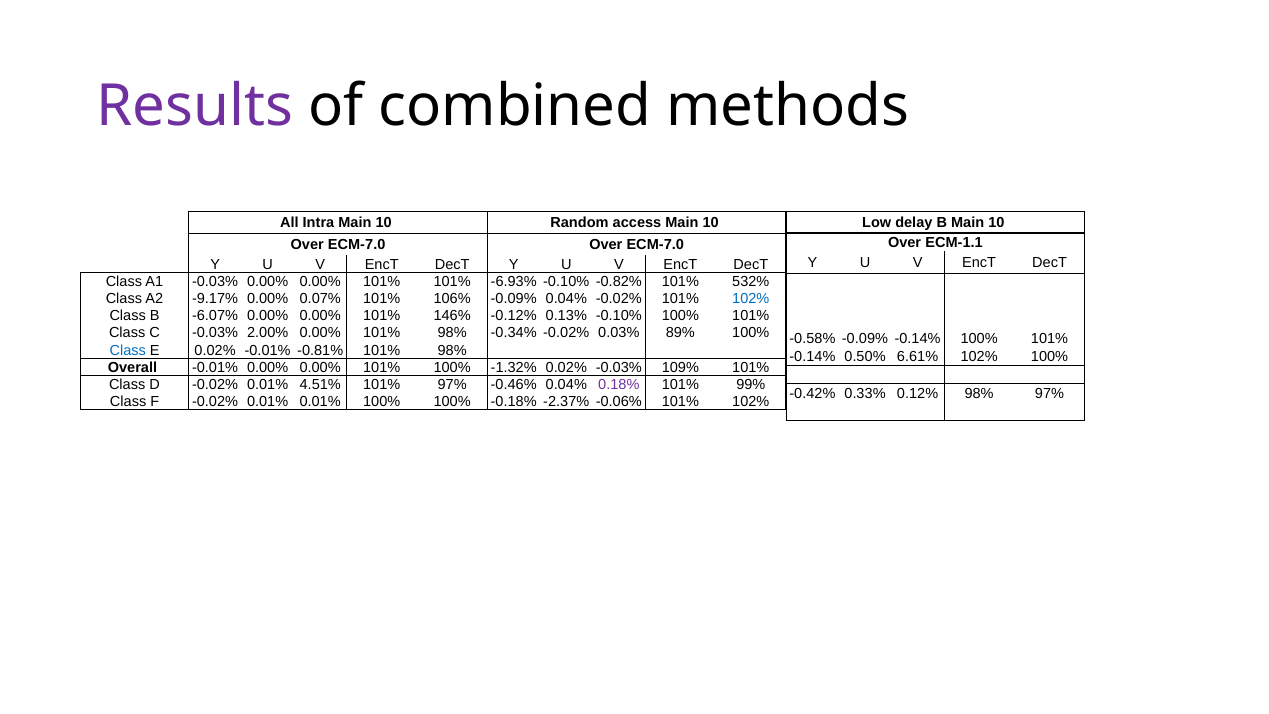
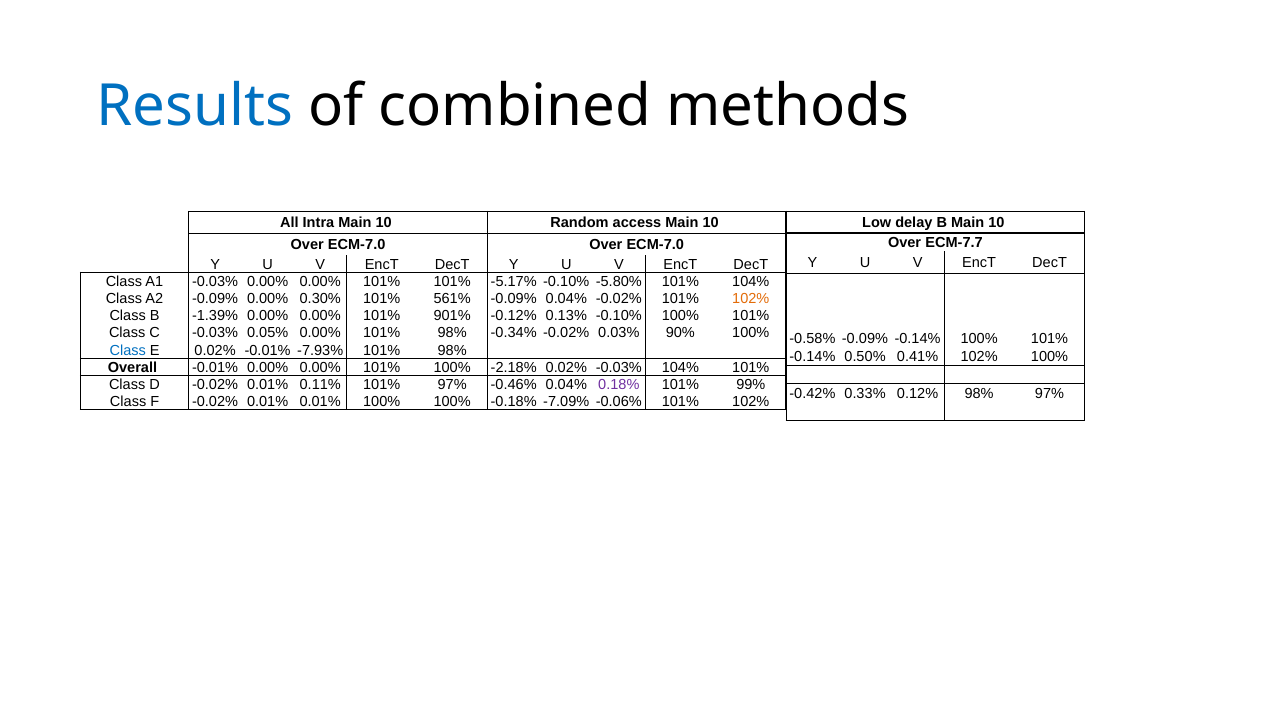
Results colour: purple -> blue (195, 107)
ECM-1.1: ECM-1.1 -> ECM-7.7 (954, 243)
-6.93%: -6.93% -> -5.17% (514, 281)
-0.82%: -0.82% -> -5.80% (619, 281)
101% 532%: 532% -> 104% (751, 281)
A2 -9.17%: -9.17% -> -0.09% (215, 299)
0.07%: 0.07% -> 0.30% (320, 299)
106%: 106% -> 561% (452, 299)
102% colour: blue -> orange (751, 299)
-6.07%: -6.07% -> -1.39% (215, 316)
146%: 146% -> 901% (452, 316)
2.00%: 2.00% -> 0.05% (268, 333)
89%: 89% -> 90% (680, 333)
-0.81%: -0.81% -> -7.93% (320, 350)
6.61%: 6.61% -> 0.41% (918, 357)
-1.32%: -1.32% -> -2.18% (514, 367)
-0.03% 109%: 109% -> 104% (680, 367)
4.51%: 4.51% -> 0.11% (320, 385)
-2.37%: -2.37% -> -7.09% (566, 402)
